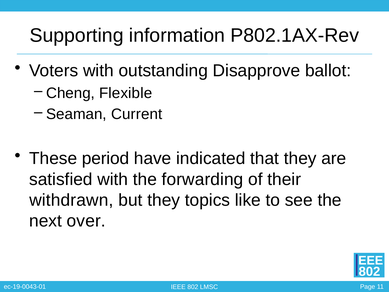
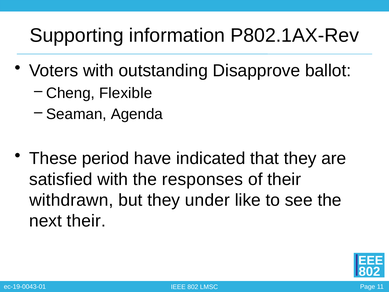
Current: Current -> Agenda (137, 114)
forwarding: forwarding -> responses (203, 179)
topics: topics -> under (207, 200)
next over: over -> their (86, 221)
